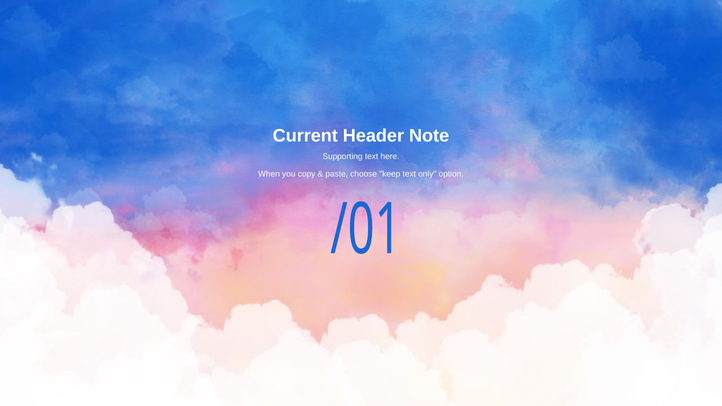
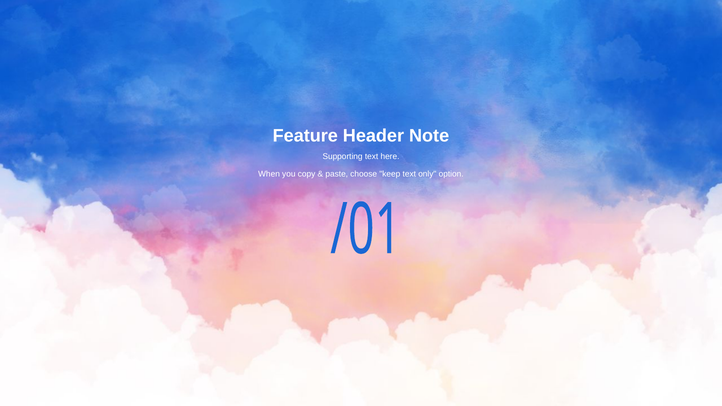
Current: Current -> Feature (305, 136)
